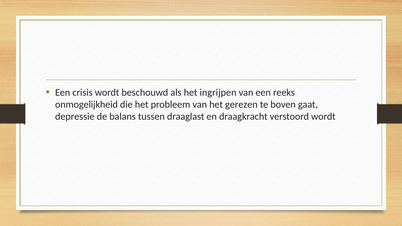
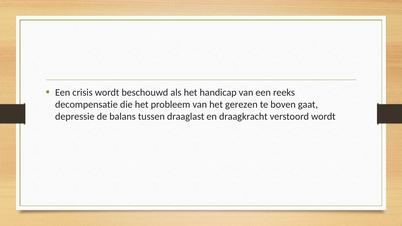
ingrijpen: ingrijpen -> handicap (218, 93)
onmogelijkheid: onmogelijkheid -> decompensatie (86, 105)
